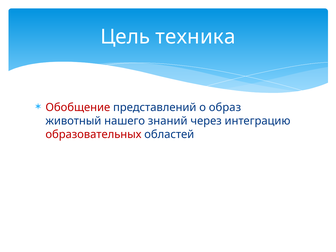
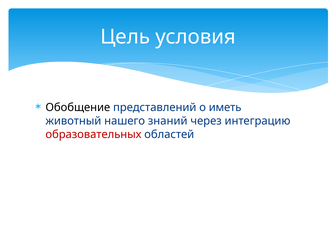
техника: техника -> условия (196, 37)
Обобщение colour: red -> black (78, 107)
образ: образ -> иметь (225, 107)
